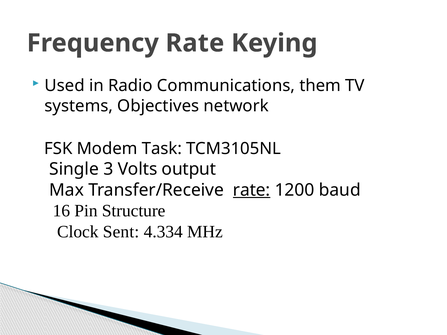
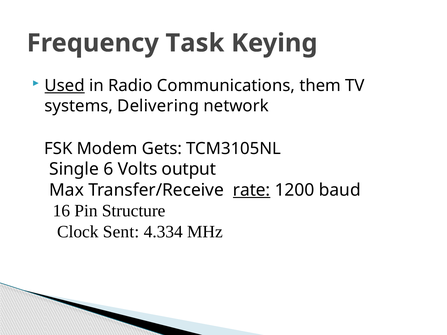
Frequency Rate: Rate -> Task (195, 43)
Used underline: none -> present (65, 86)
Objectives: Objectives -> Delivering (158, 106)
Task: Task -> Gets (162, 149)
3: 3 -> 6 (108, 169)
